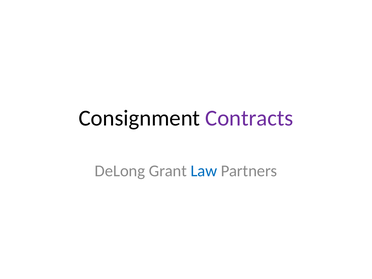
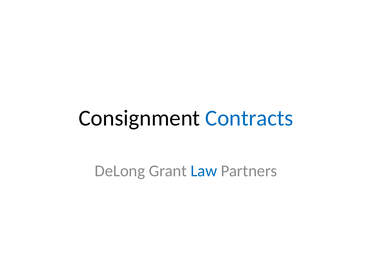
Contracts colour: purple -> blue (249, 118)
